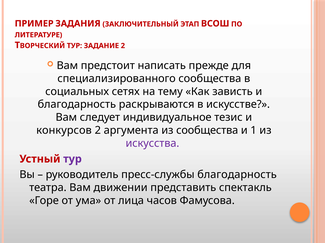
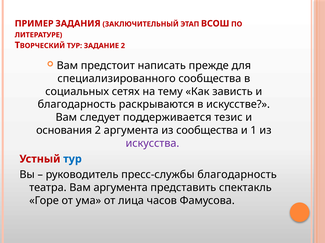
индивидуальное: индивидуальное -> поддерживается (167, 118)
конкурсов: конкурсов -> основания (64, 131)
тур colour: purple -> blue (73, 159)
Вам движении: движении -> аргумента (121, 188)
